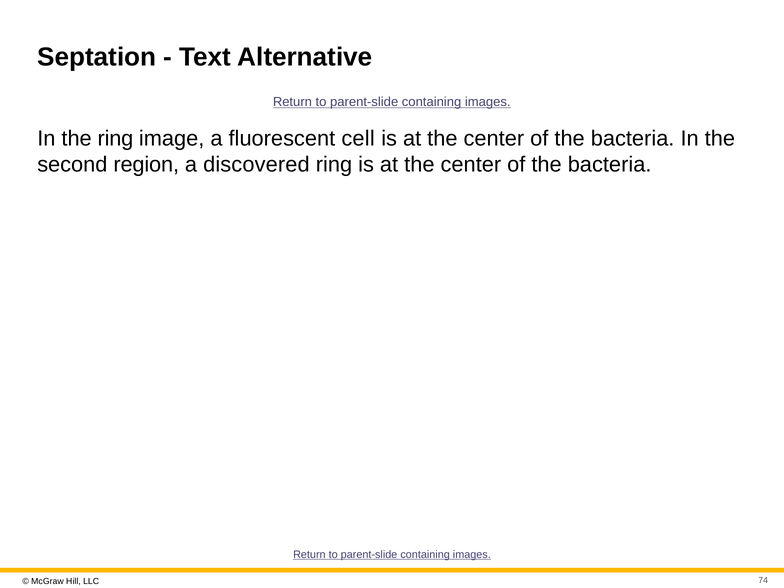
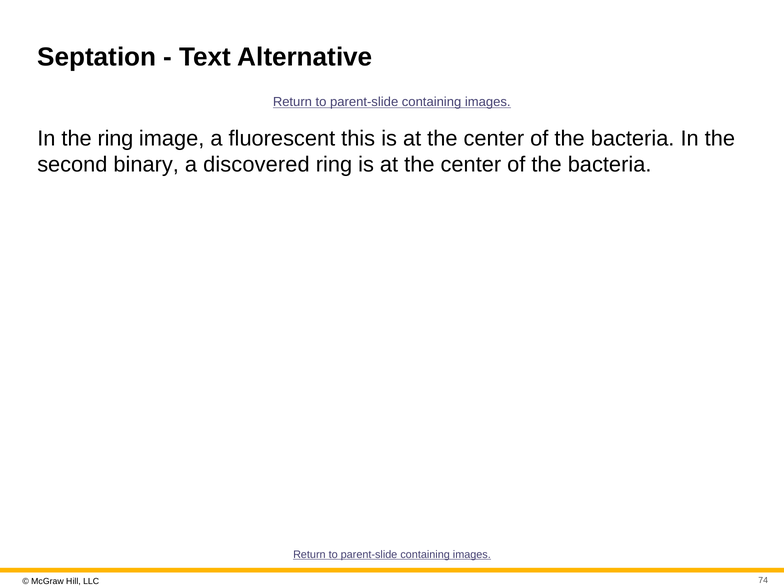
cell: cell -> this (358, 138)
region: region -> binary (146, 164)
